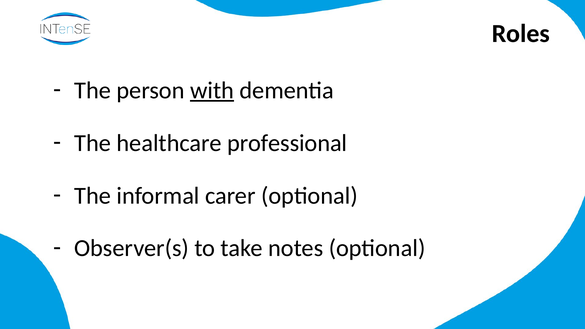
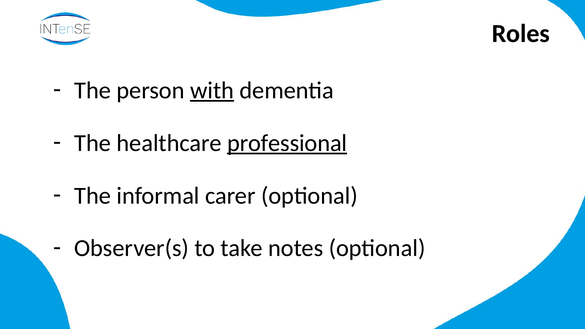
professional underline: none -> present (287, 143)
